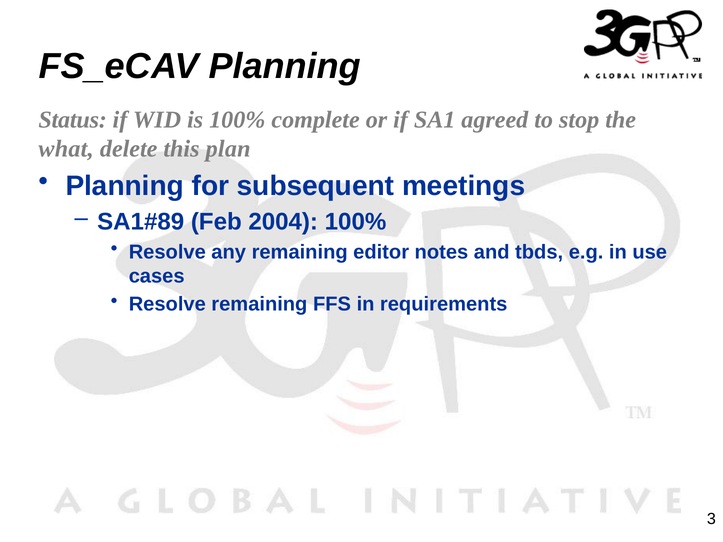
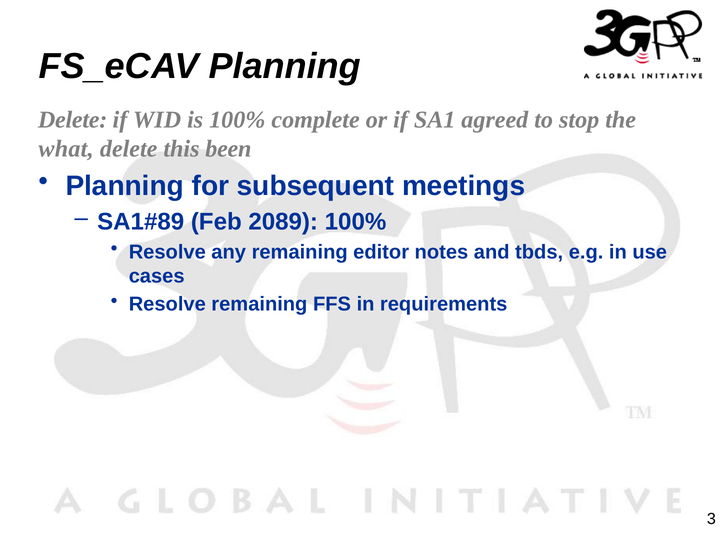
Status: Status -> Delete (73, 120)
plan: plan -> been (228, 149)
2004: 2004 -> 2089 (283, 222)
